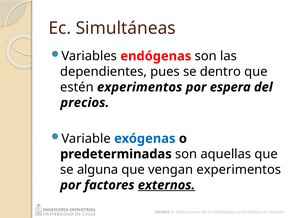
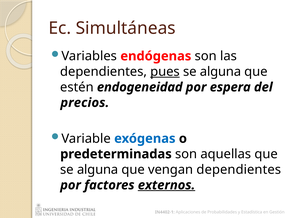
pues underline: none -> present (165, 72)
dentro: dentro -> alguna (221, 72)
estén experimentos: experimentos -> endogeneidad (140, 87)
vengan experimentos: experimentos -> dependientes (239, 170)
